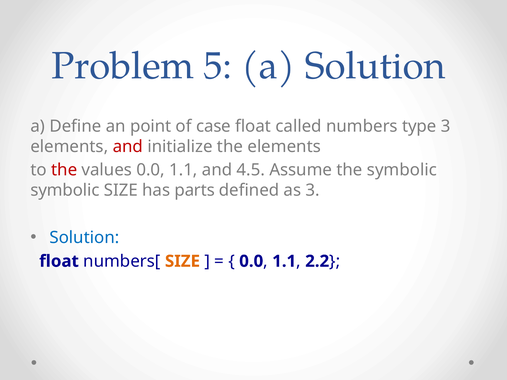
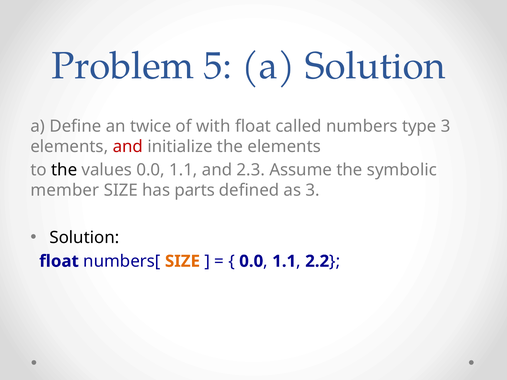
point: point -> twice (151, 126)
case: case -> with (213, 126)
the colour: red -> black (64, 170)
4.5: 4.5 -> 2.3 (251, 170)
symbolic: symbolic -> member (65, 190)
Solution colour: blue -> black (84, 238)
